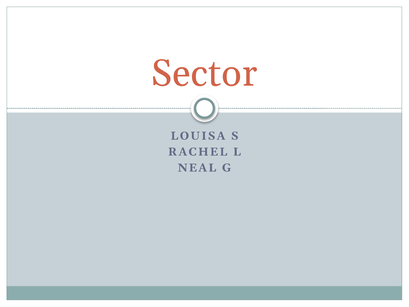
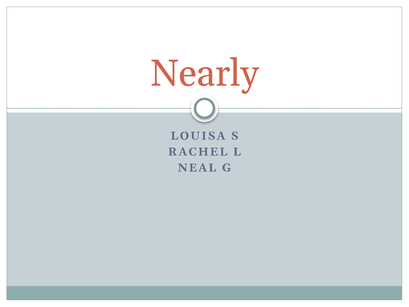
Sector: Sector -> Nearly (205, 74)
